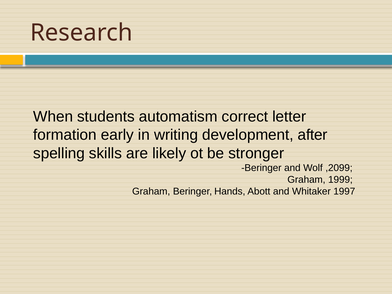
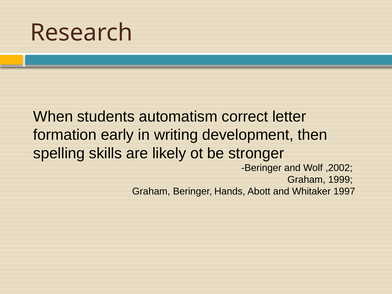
after: after -> then (313, 135)
,2099: ,2099 -> ,2002 (339, 168)
